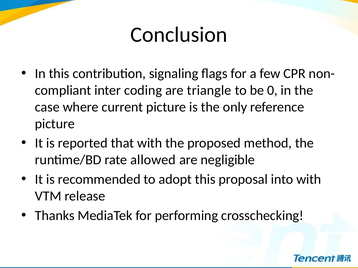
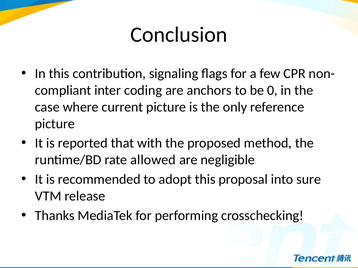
triangle: triangle -> anchors (209, 90)
into with: with -> sure (309, 180)
